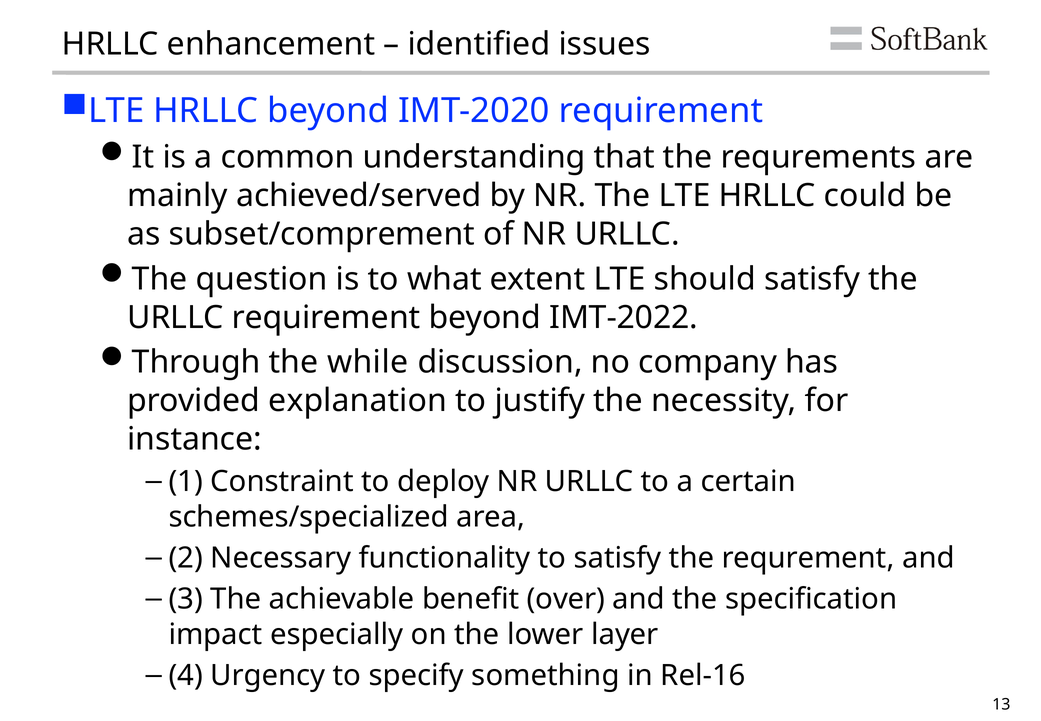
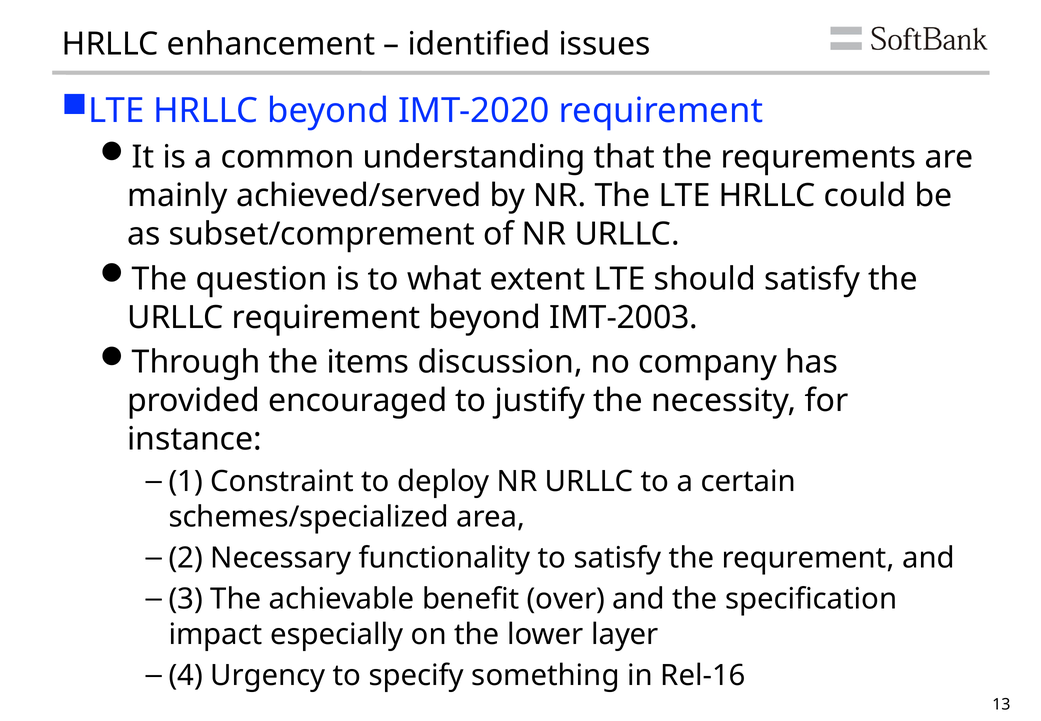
IMT-2022: IMT-2022 -> IMT-2003 (624, 317)
while: while -> items (368, 362)
explanation: explanation -> encouraged (358, 401)
